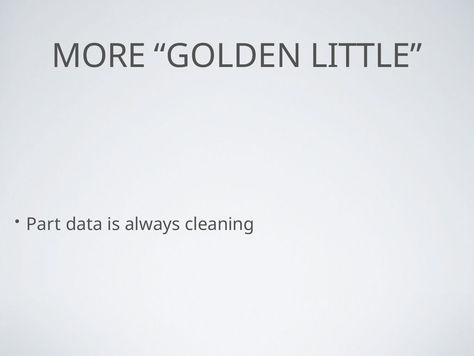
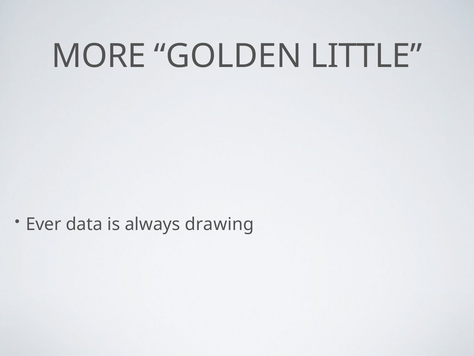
Part: Part -> Ever (44, 224)
cleaning: cleaning -> drawing (219, 224)
